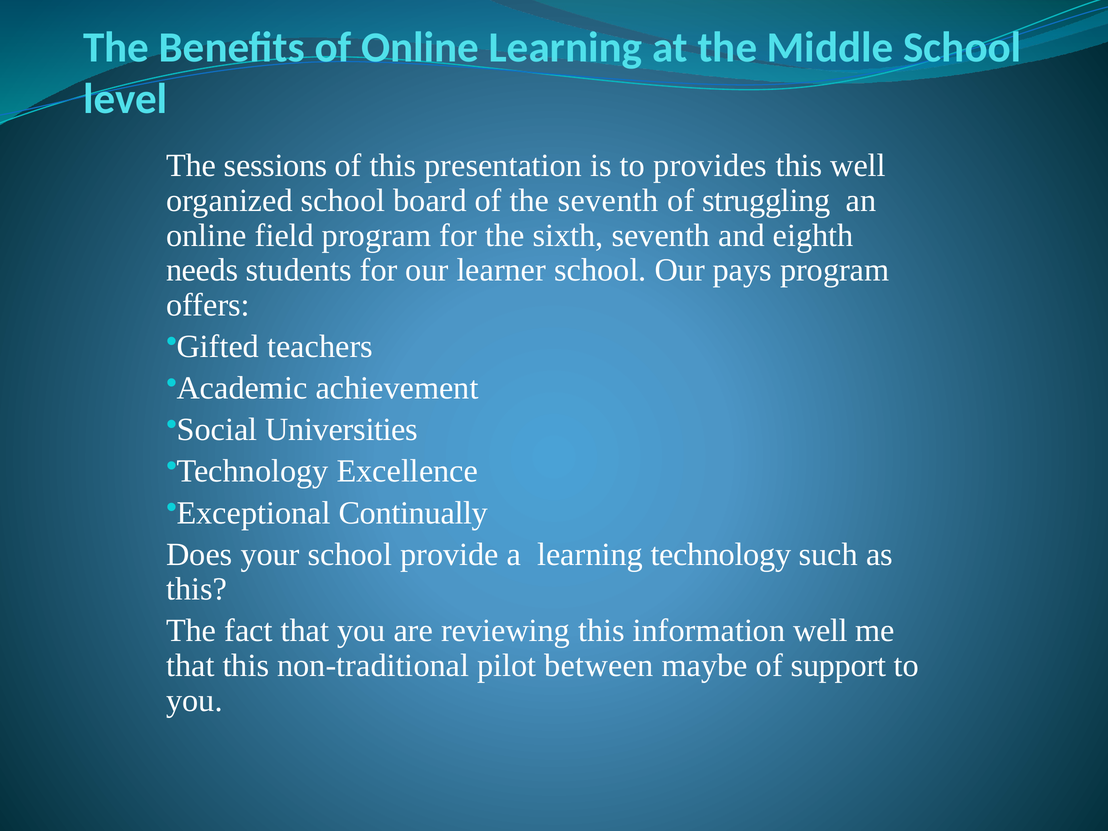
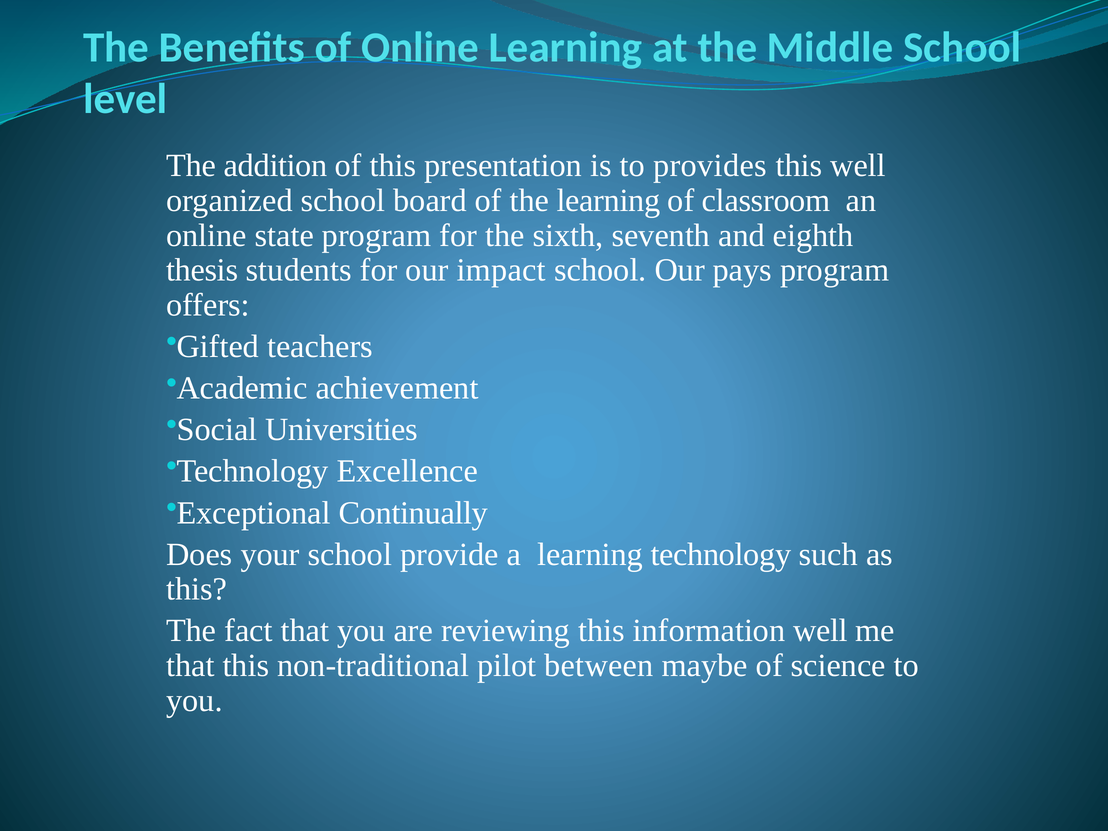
sessions: sessions -> addition (276, 166)
the seventh: seventh -> learning (608, 201)
struggling: struggling -> classroom (766, 201)
field: field -> state (284, 235)
needs: needs -> thesis (202, 270)
learner: learner -> impact (501, 270)
support: support -> science (838, 666)
